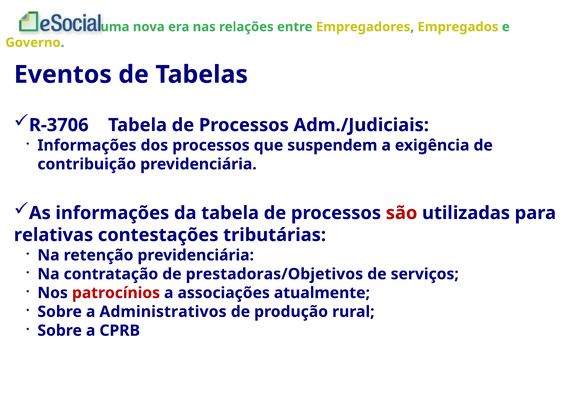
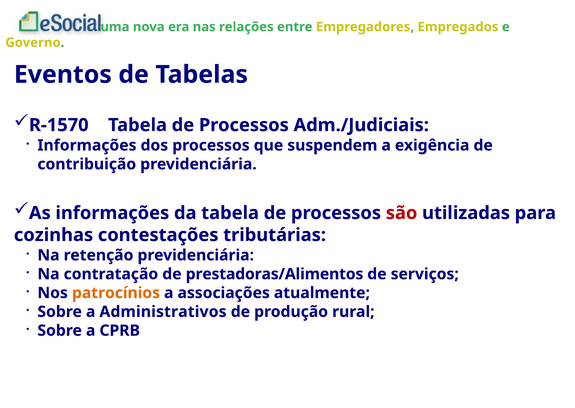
R-3706: R-3706 -> R-1570 (59, 125)
relativas: relativas -> cozinhas (54, 235)
prestadoras/Objetivos: prestadoras/Objetivos -> prestadoras/Alimentos (275, 274)
patrocínios colour: red -> orange (116, 293)
